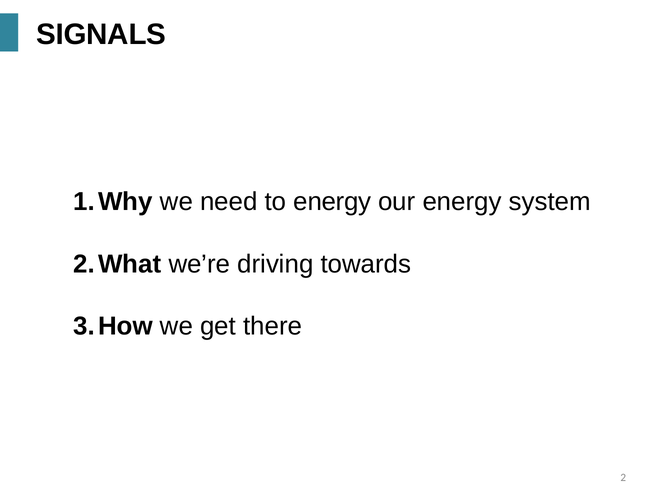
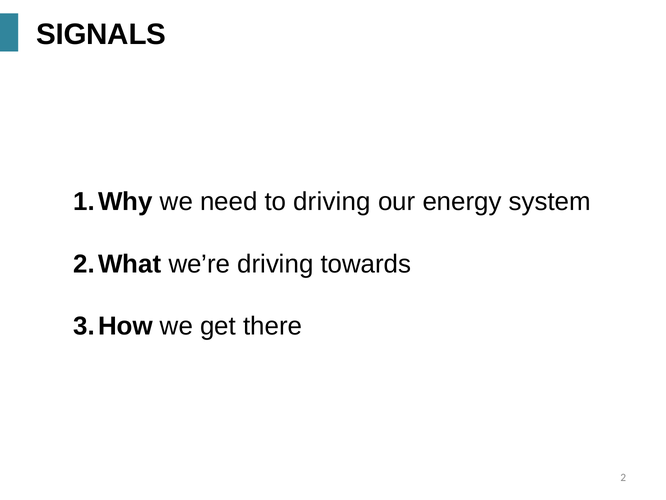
to energy: energy -> driving (332, 202)
